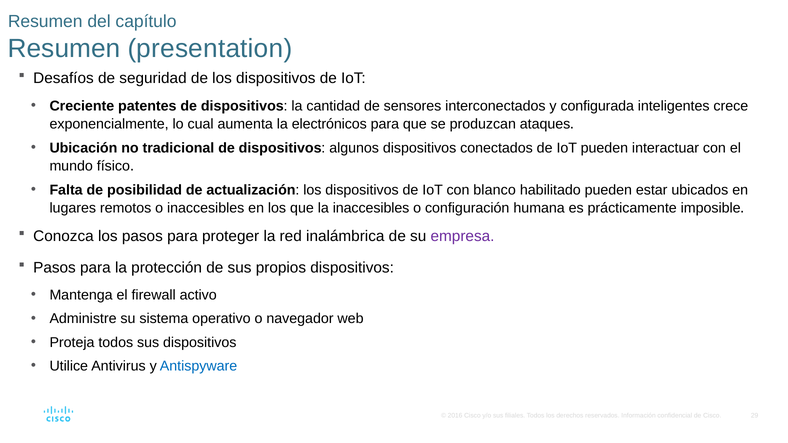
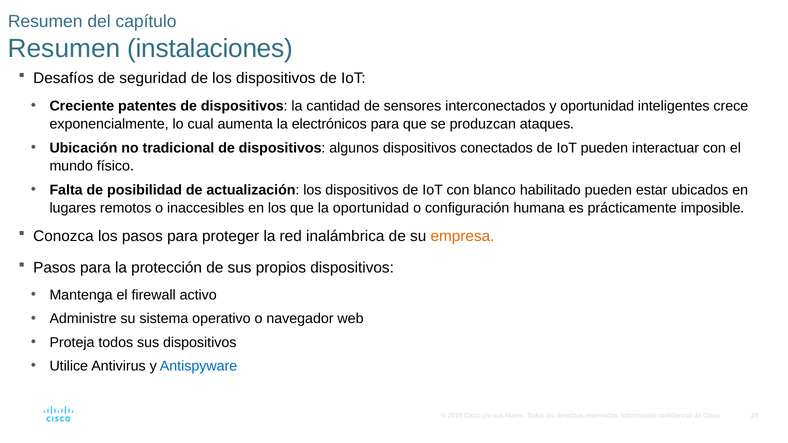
presentation: presentation -> instalaciones (210, 49)
y configurada: configurada -> oportunidad (597, 106)
la inaccesibles: inaccesibles -> oportunidad (371, 208)
empresa colour: purple -> orange (463, 236)
